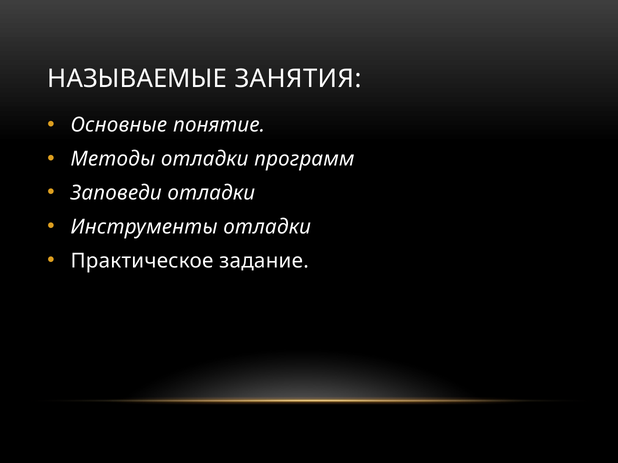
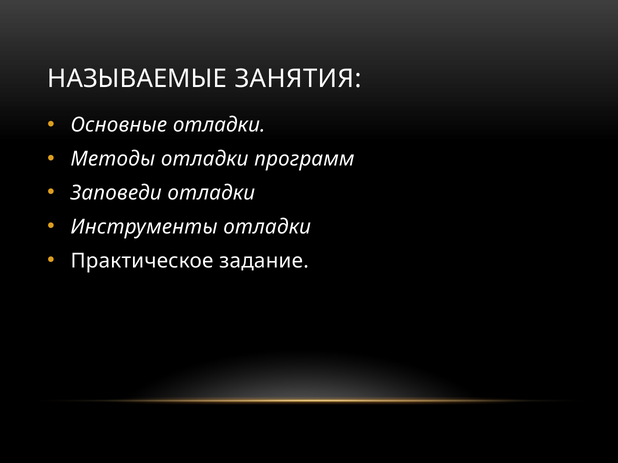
Основные понятие: понятие -> отладки (219, 125)
